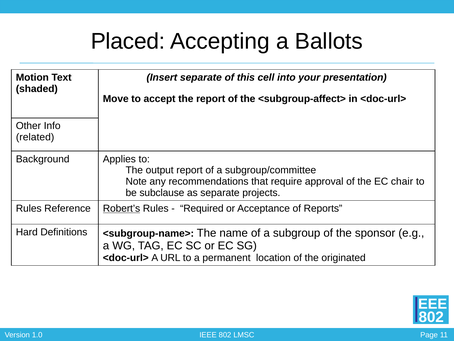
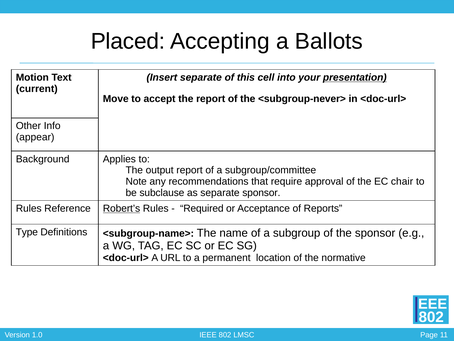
presentation underline: none -> present (355, 77)
shaded: shaded -> current (37, 89)
<subgroup-affect>: <subgroup-affect> -> <subgroup-never> (302, 99)
related: related -> appear (35, 137)
separate projects: projects -> sponsor (261, 192)
Hard: Hard -> Type (27, 232)
originated: originated -> normative (344, 257)
